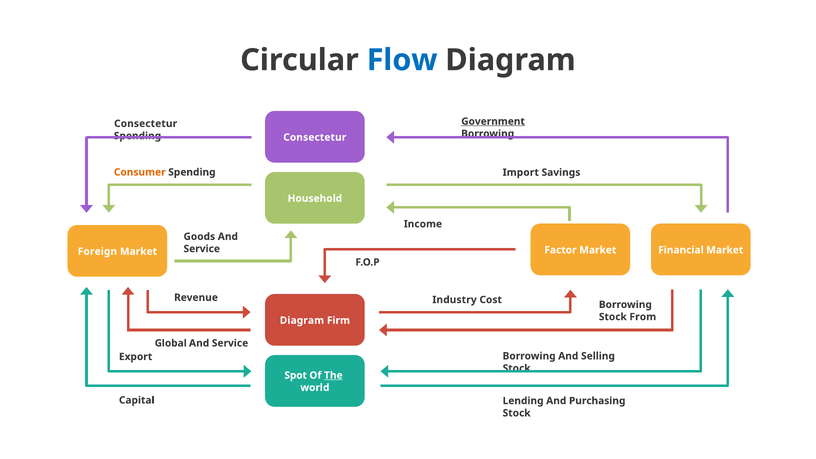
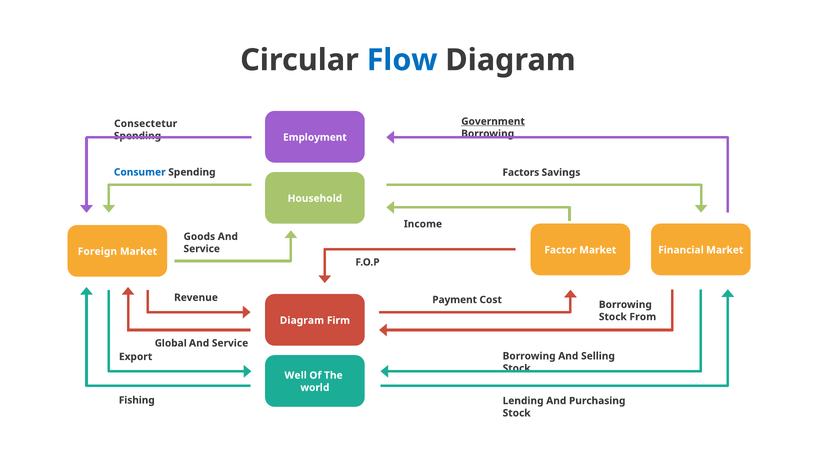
Consectetur: Consectetur -> Employment (315, 137)
Consumer colour: orange -> blue (140, 172)
Import: Import -> Factors (521, 172)
Industry: Industry -> Payment (455, 300)
Spot: Spot -> Well (296, 375)
The underline: present -> none (333, 375)
Capital: Capital -> Fishing (137, 400)
